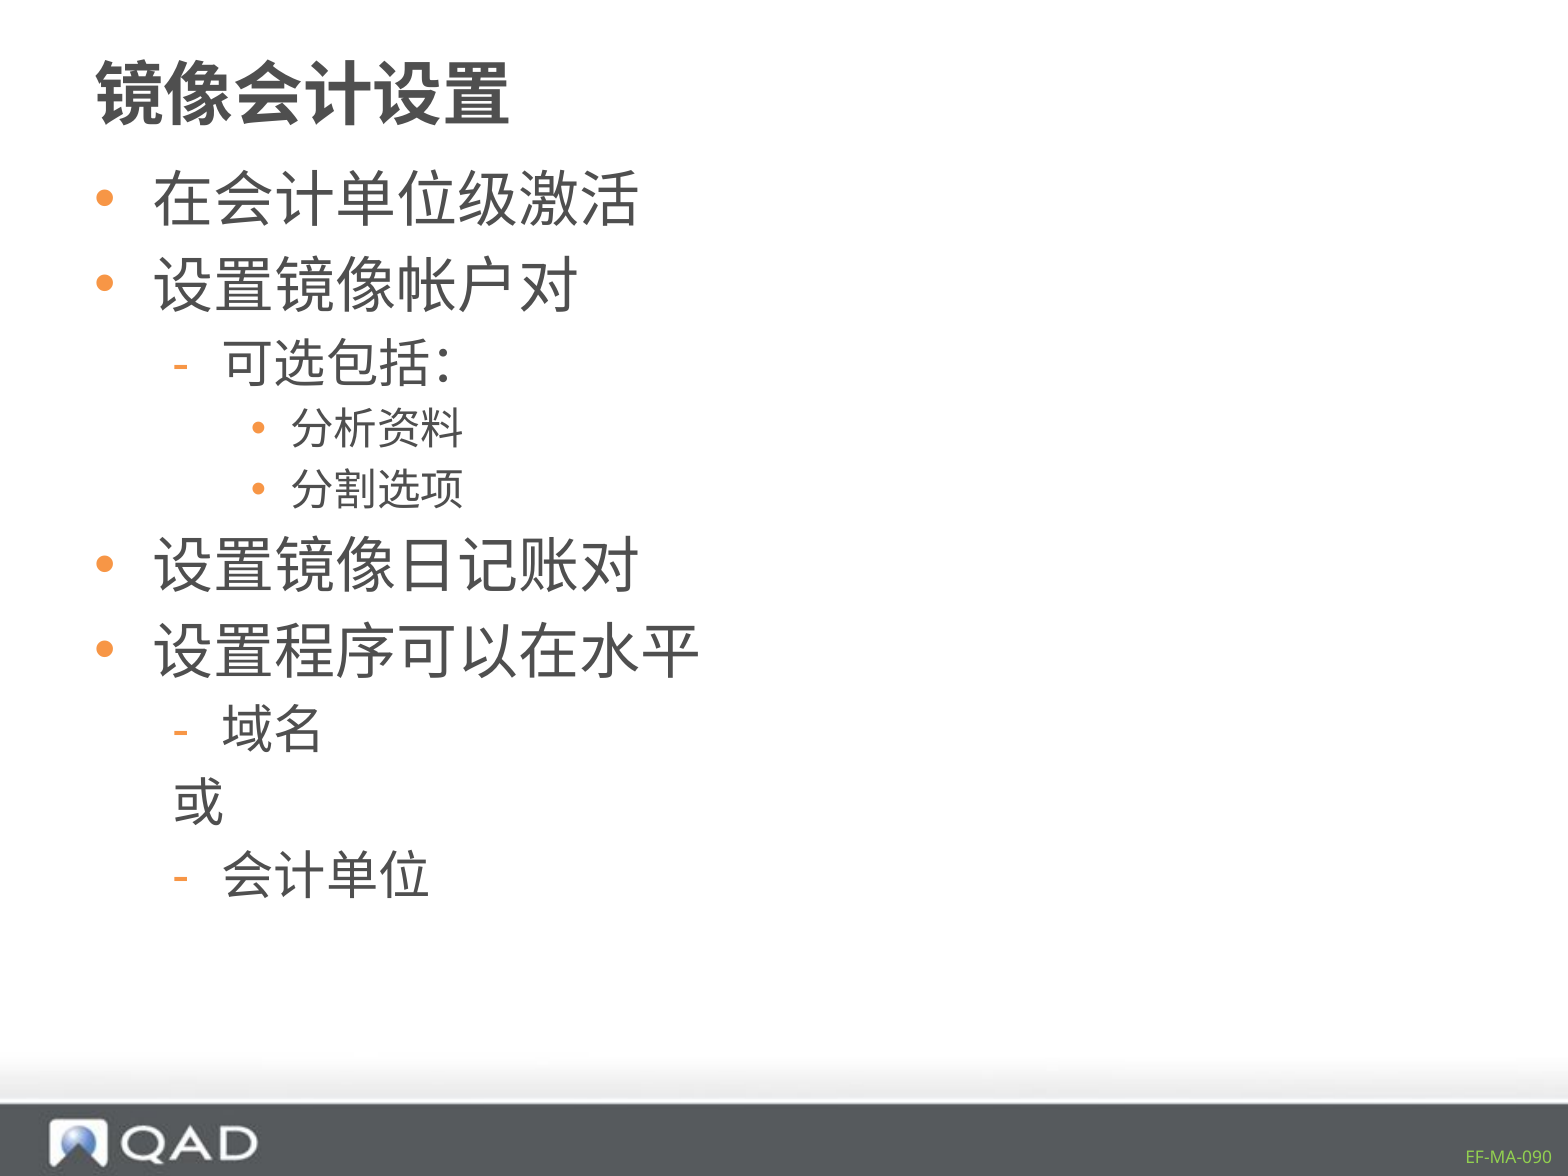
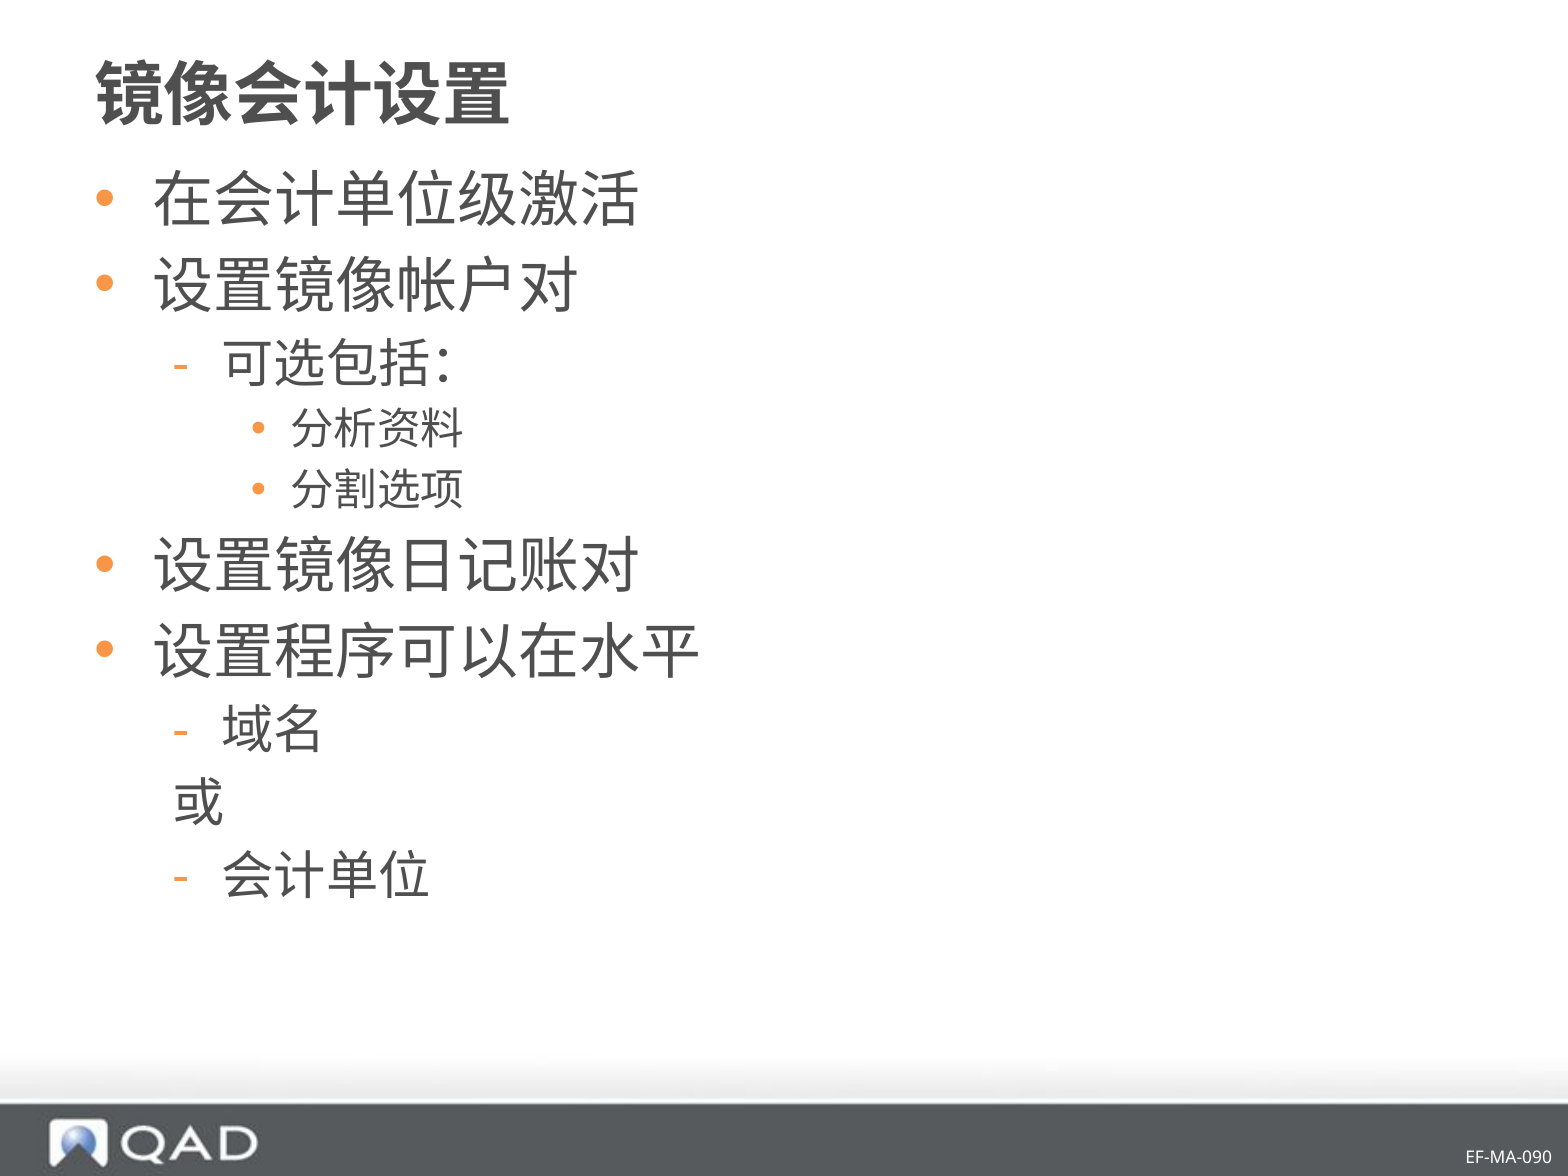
EF-MA-090 colour: light green -> white (1509, 1158)
